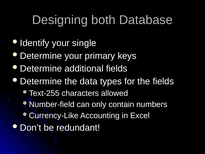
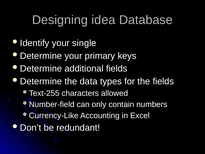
both: both -> idea (103, 20)
